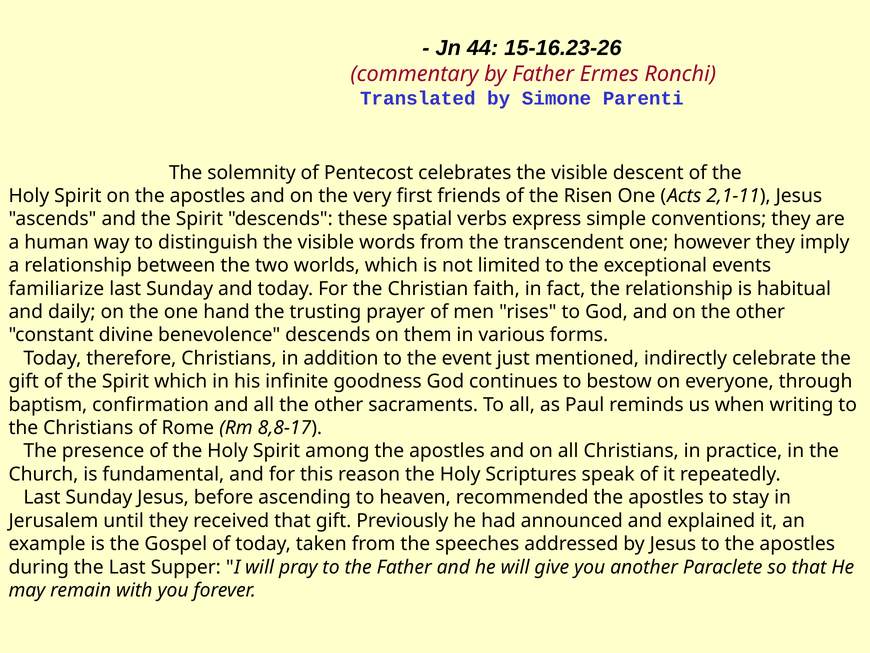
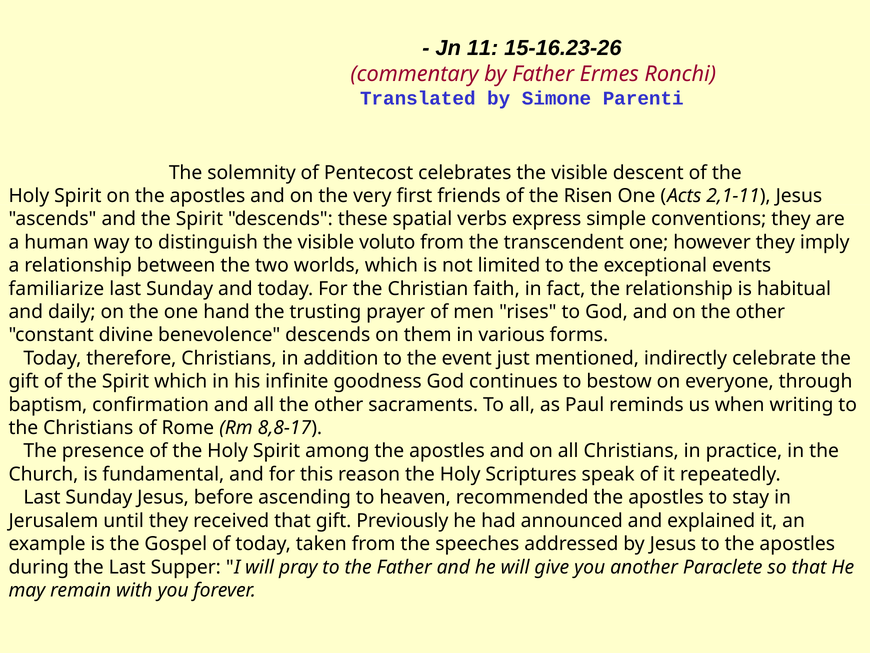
44: 44 -> 11 (483, 48)
words: words -> voluto (387, 242)
